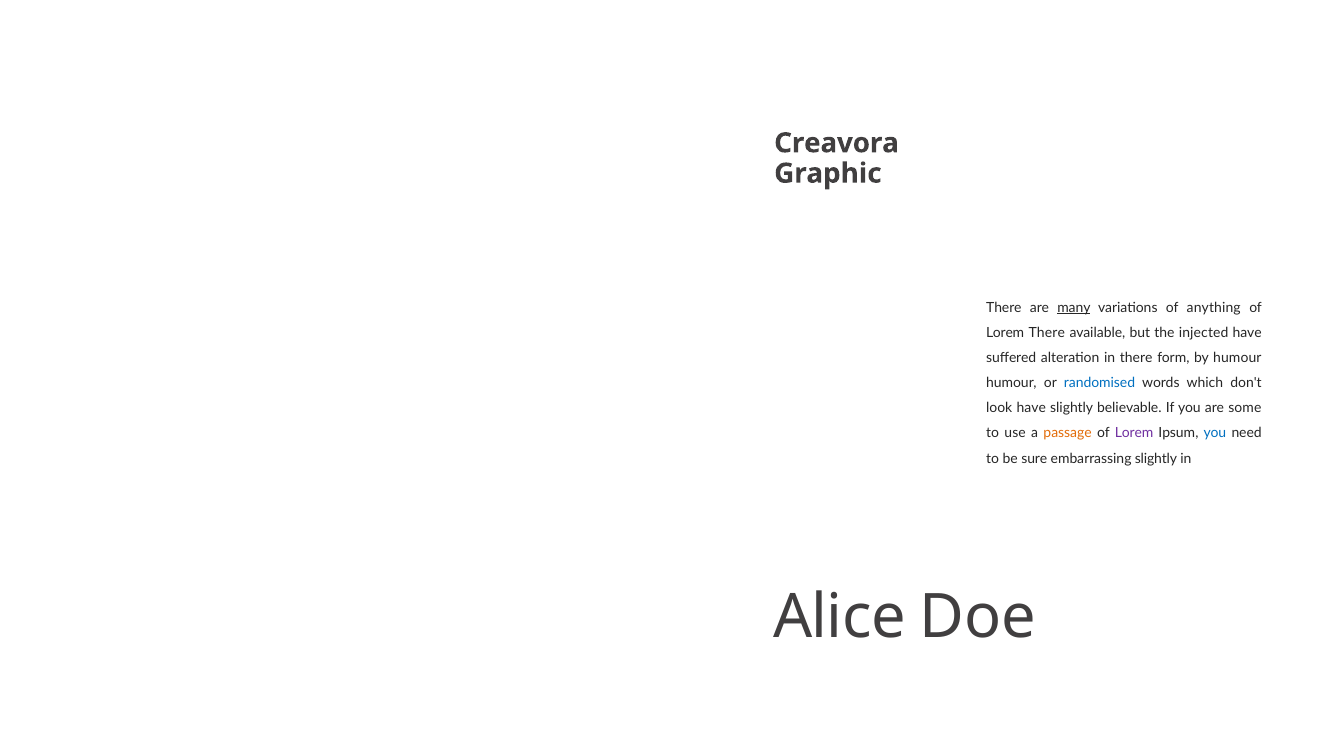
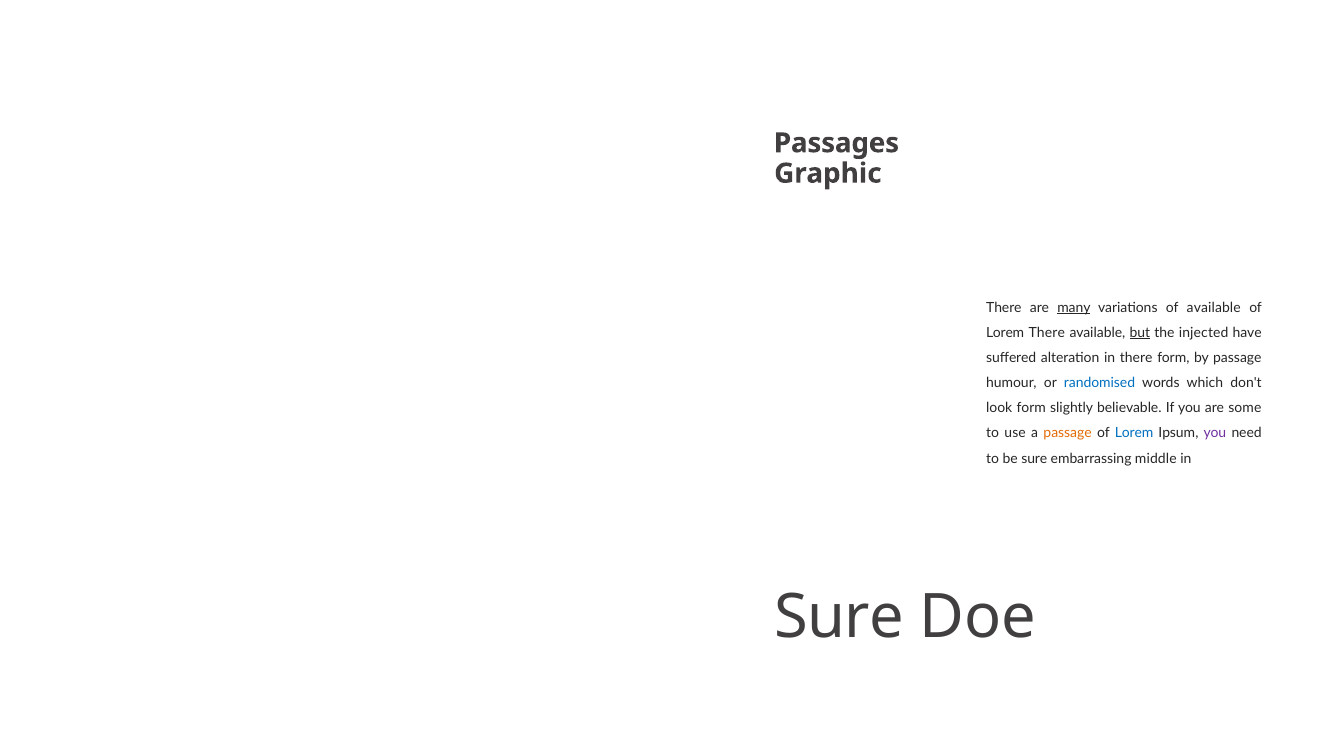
Creavora: Creavora -> Passages (836, 143)
of anything: anything -> available (1214, 307)
but underline: none -> present (1140, 332)
by humour: humour -> passage (1237, 358)
look have: have -> form (1031, 408)
Lorem colour: purple -> blue (1134, 433)
you colour: blue -> purple (1215, 433)
embarrassing slightly: slightly -> middle (1156, 458)
Alice: Alice -> Sure (839, 617)
